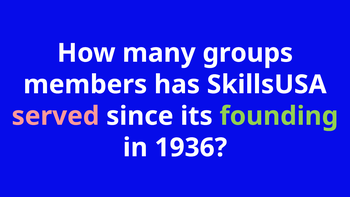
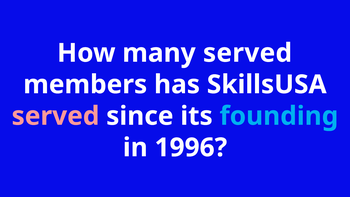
many groups: groups -> served (248, 53)
founding colour: light green -> light blue (279, 116)
1936: 1936 -> 1996 (191, 148)
